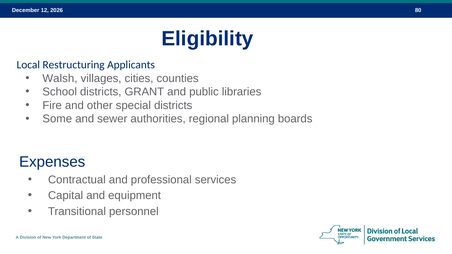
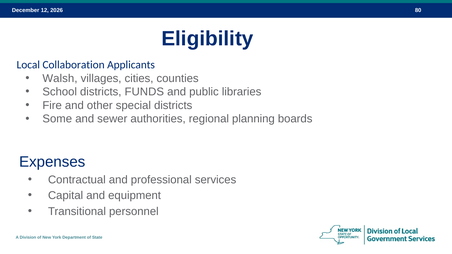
Restructuring: Restructuring -> Collaboration (74, 65)
GRANT: GRANT -> FUNDS (144, 92)
